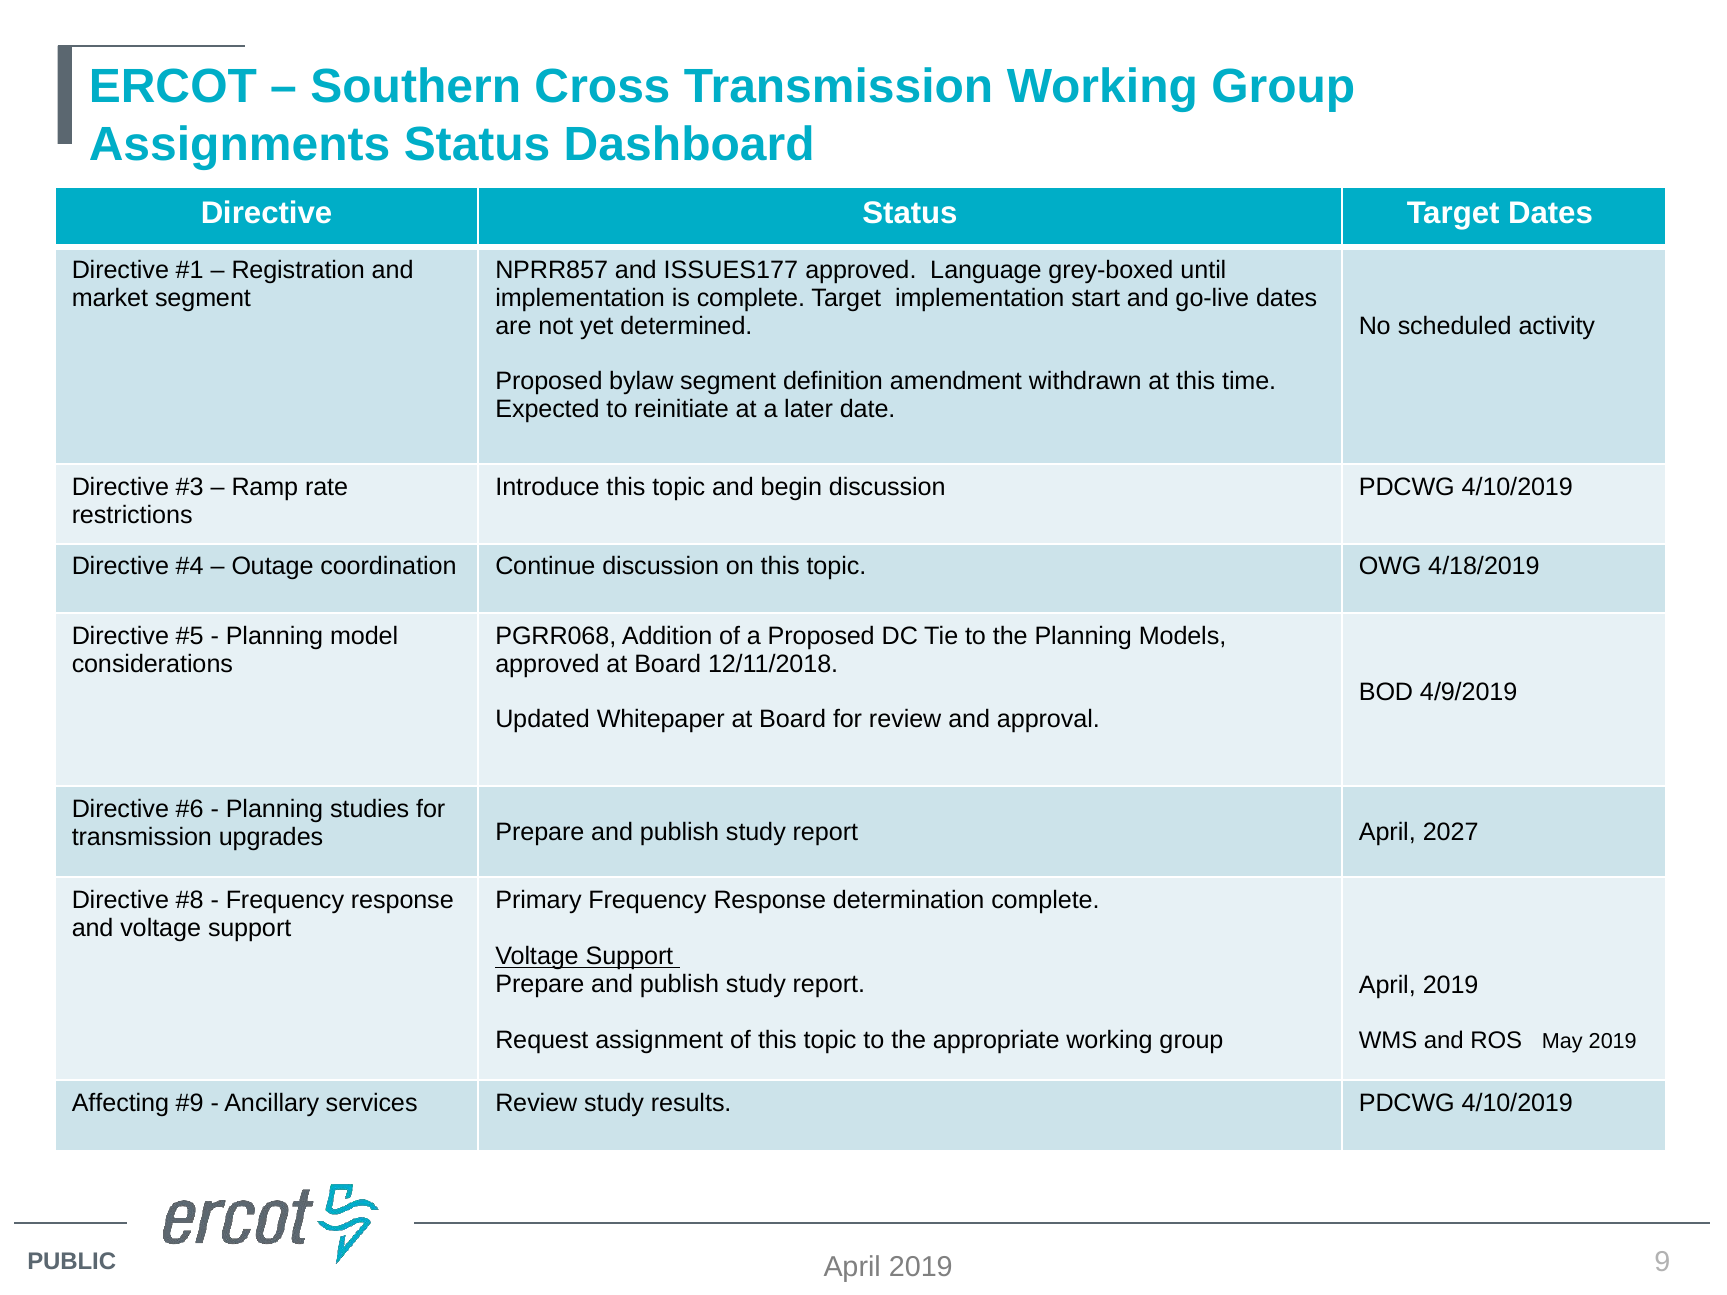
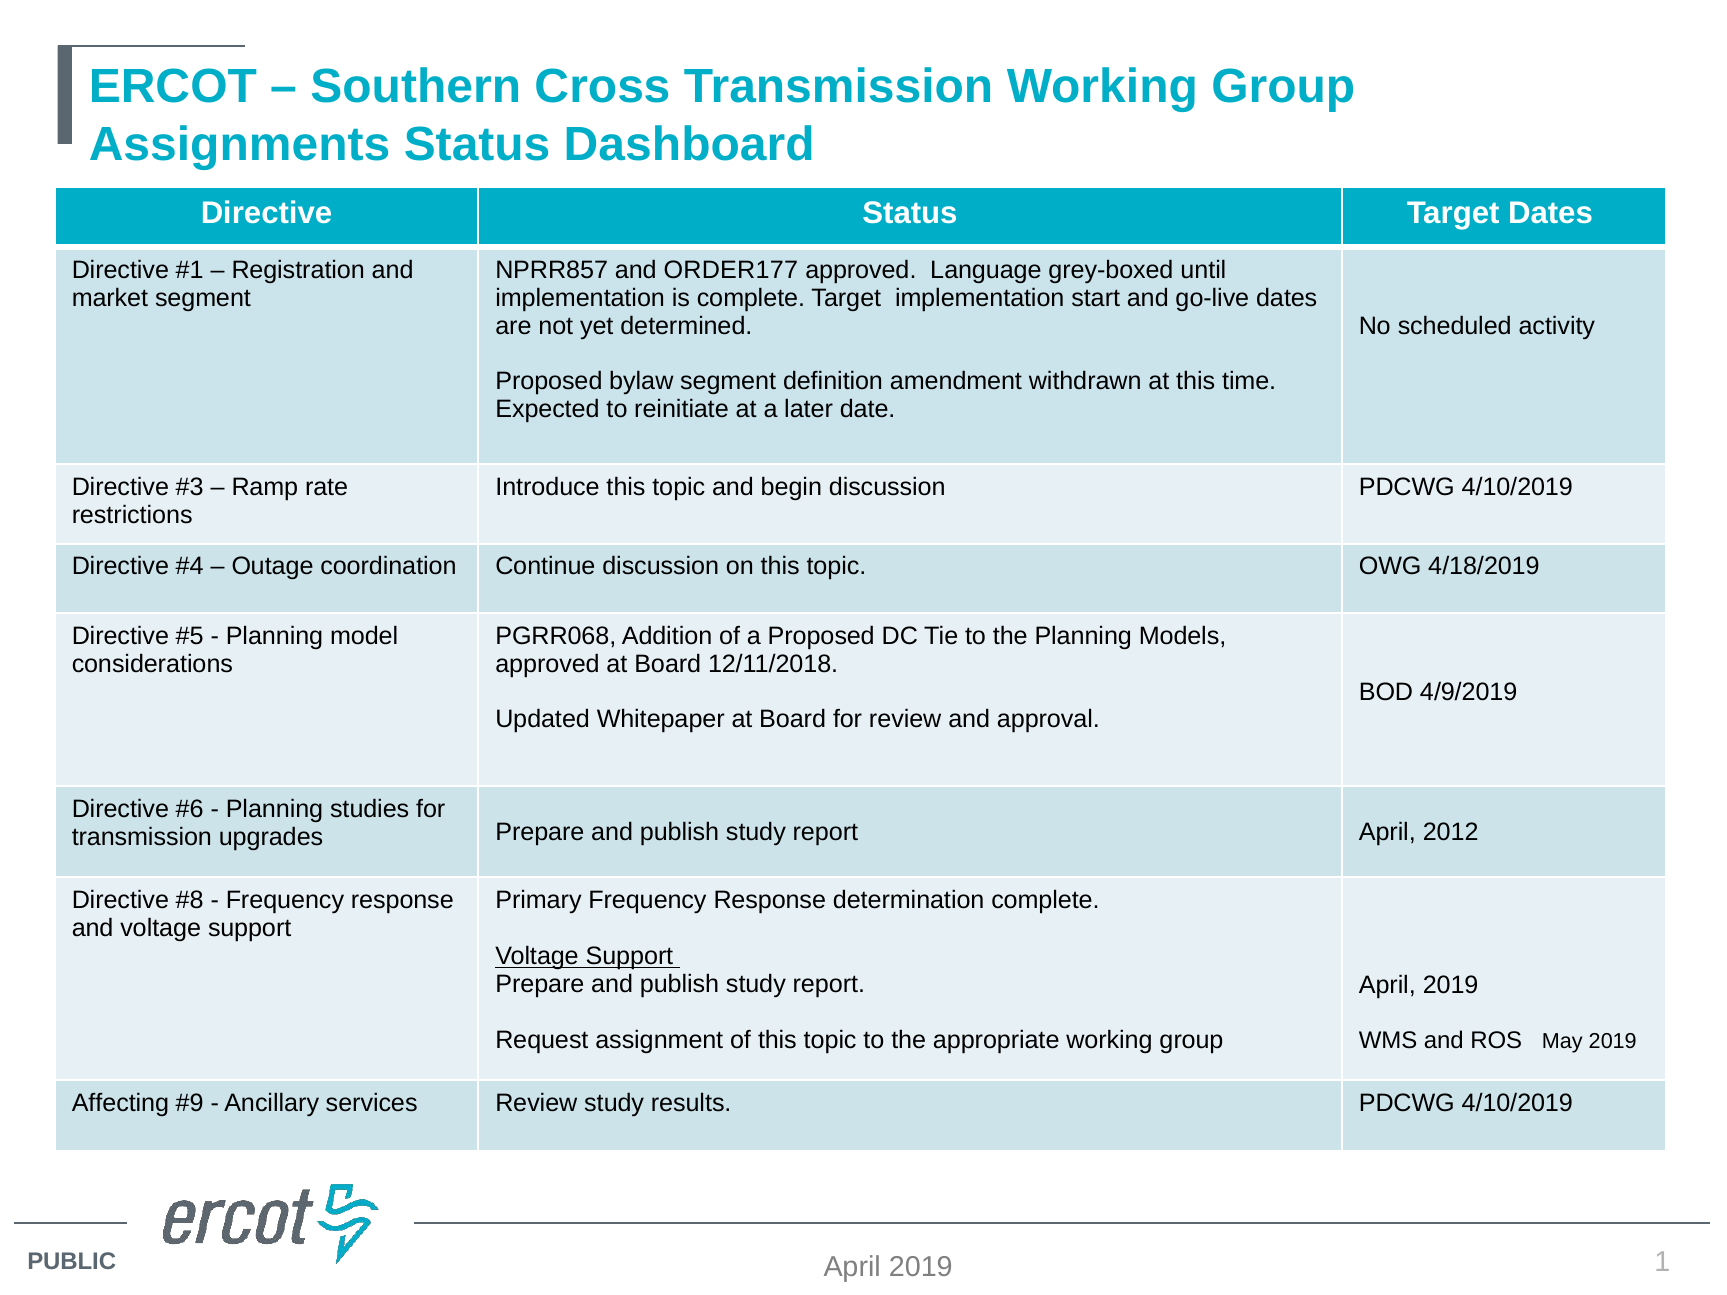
ISSUES177: ISSUES177 -> ORDER177 (731, 270)
2027: 2027 -> 2012 (1451, 832)
9: 9 -> 1 (1662, 1262)
